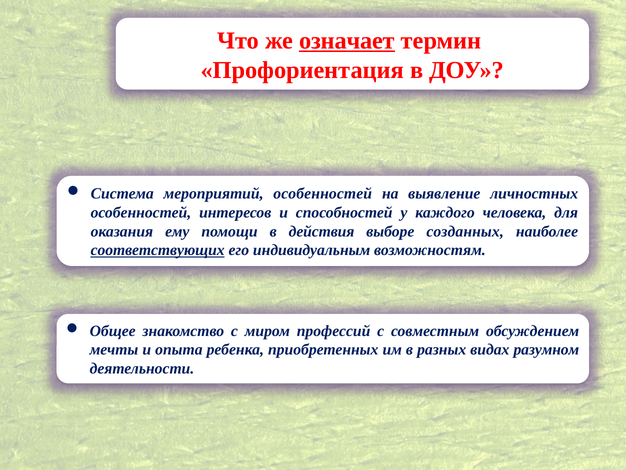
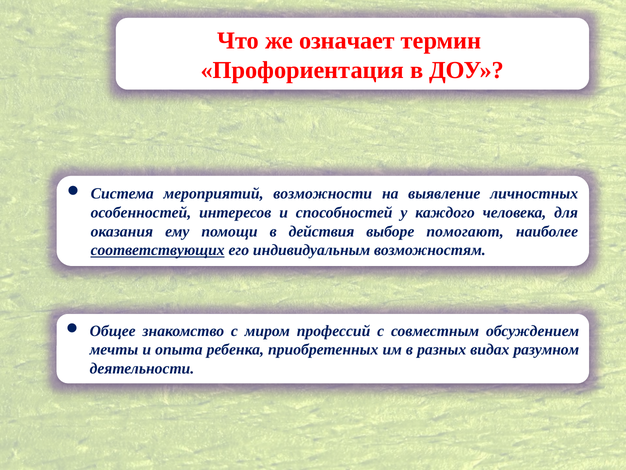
означает underline: present -> none (347, 41)
мероприятий особенностей: особенностей -> возможности (323, 194)
созданных: созданных -> помогают (465, 231)
